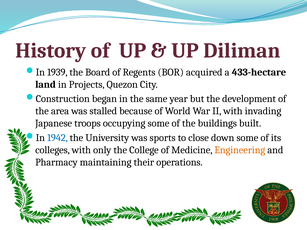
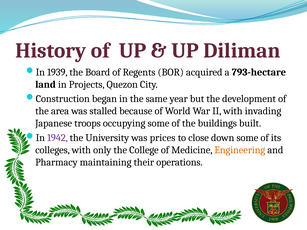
433-hectare: 433-hectare -> 793-hectare (259, 72)
1942 colour: blue -> purple (57, 138)
sports: sports -> prices (163, 138)
